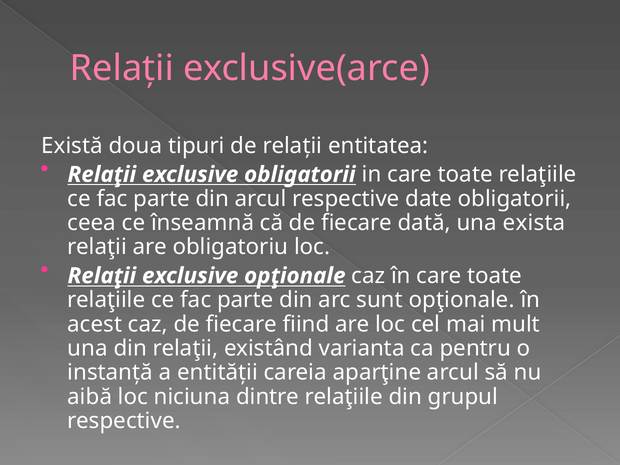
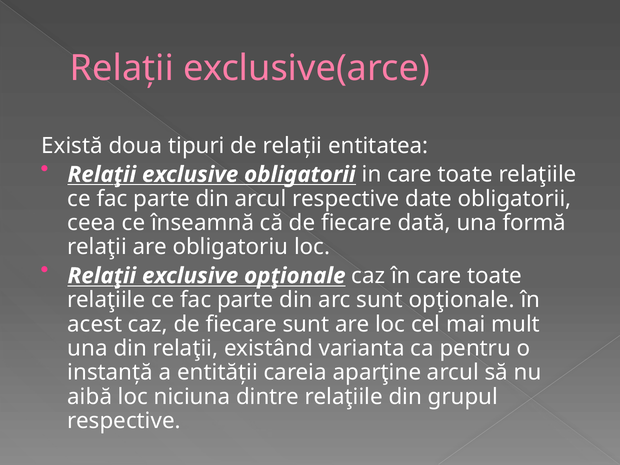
exista: exista -> formă (534, 223)
fiecare fiind: fiind -> sunt (306, 324)
